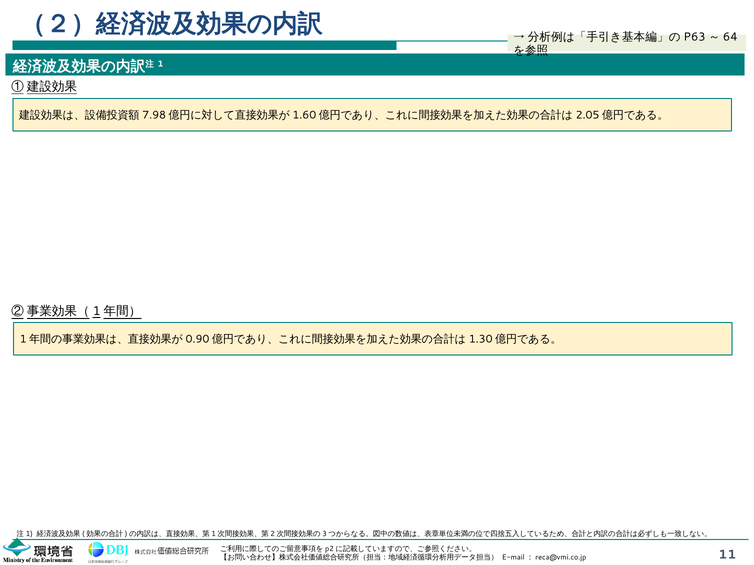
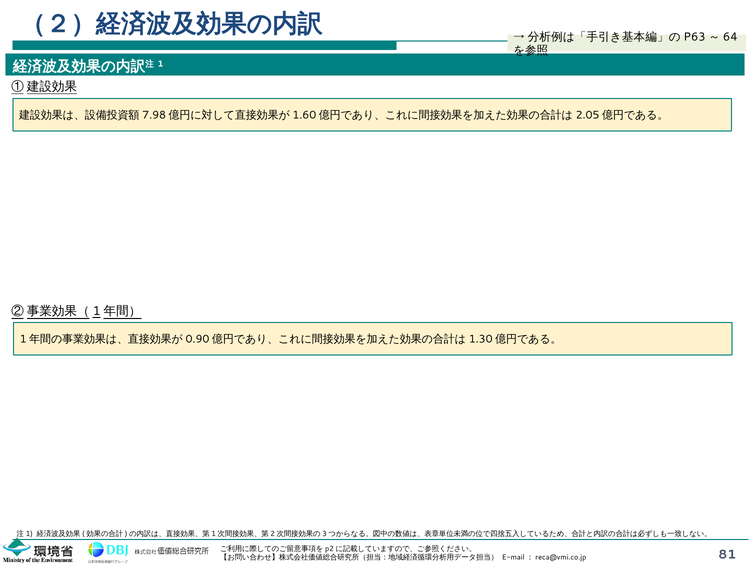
11: 11 -> 81 (727, 555)
